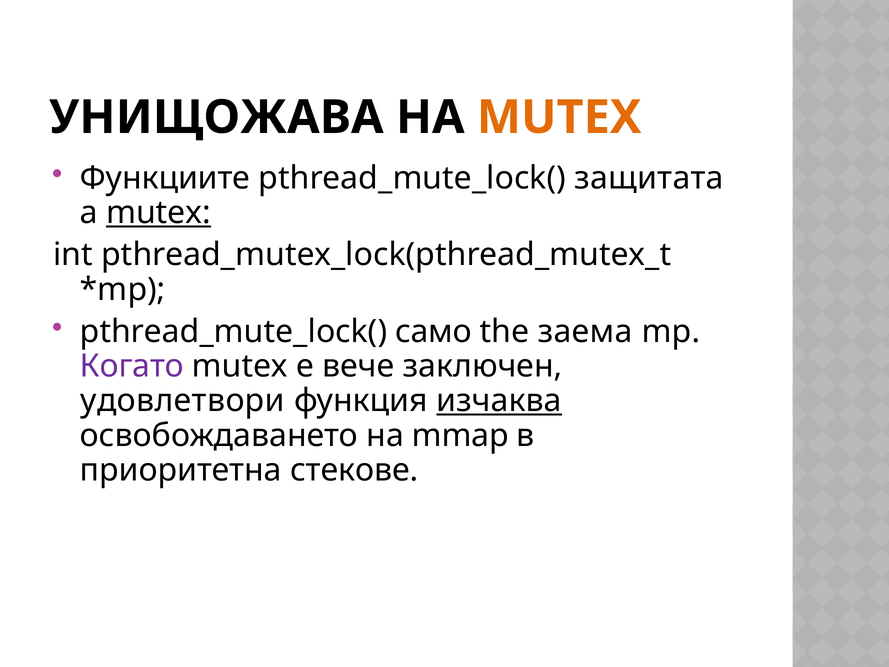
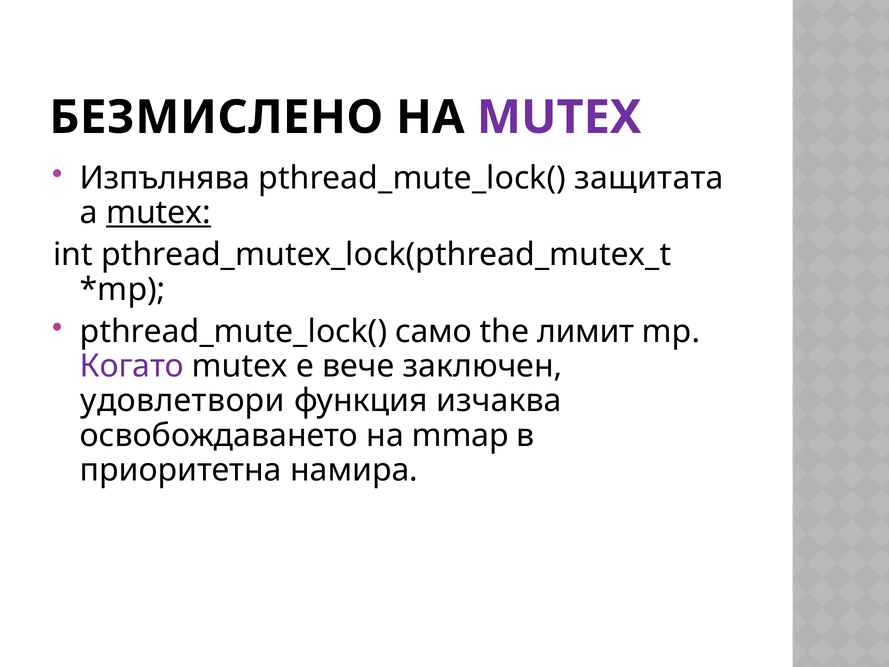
УНИЩОЖАВА: УНИЩОЖАВА -> БЕЗМИСЛЕНО (216, 117)
MUTEX colour: orange -> purple (559, 117)
Функциите: Функциите -> Изпълнява (165, 178)
заема: заема -> лимит (586, 331)
изчаква underline: present -> none (499, 401)
стекове: стекове -> намира (354, 470)
